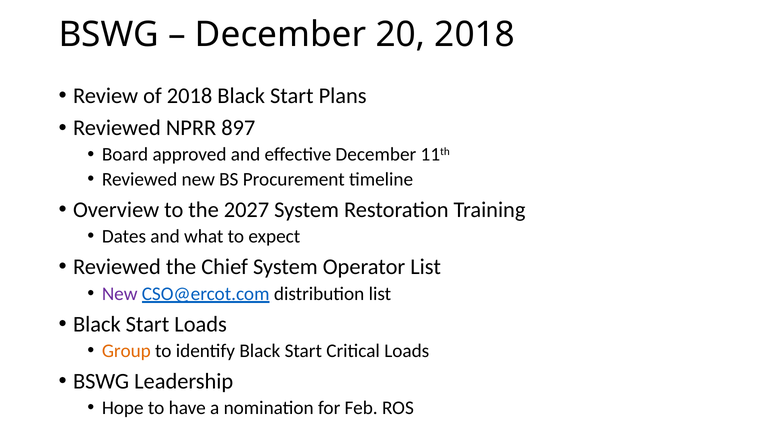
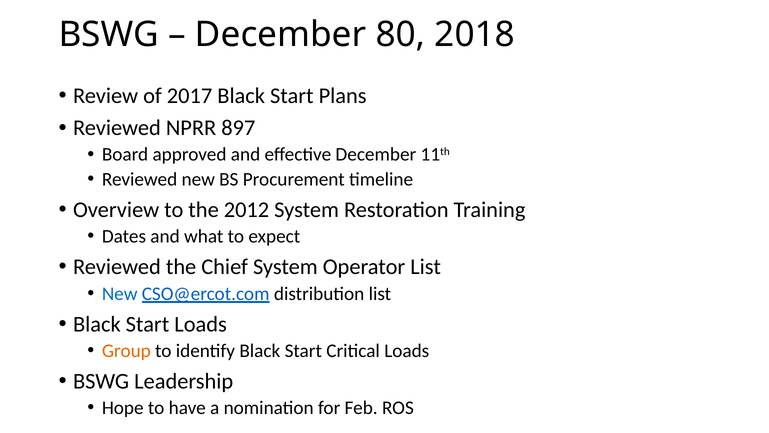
20: 20 -> 80 (400, 34)
of 2018: 2018 -> 2017 (190, 96)
2027: 2027 -> 2012 (246, 210)
New colour: purple -> blue (120, 293)
